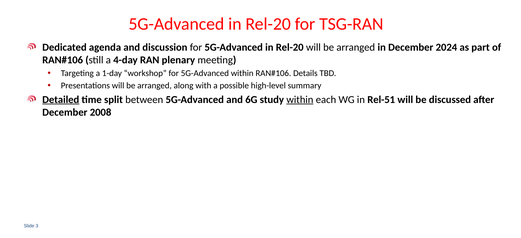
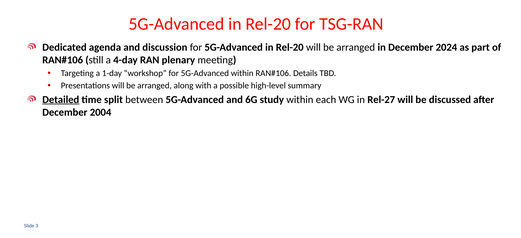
within underline: present -> none (300, 100)
Rel-51: Rel-51 -> Rel-27 (381, 100)
2008: 2008 -> 2004 (101, 112)
